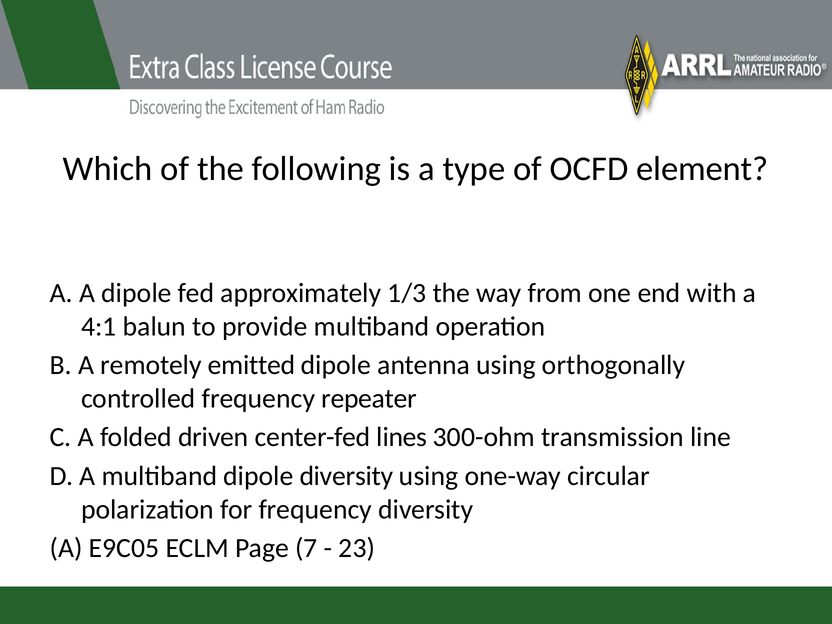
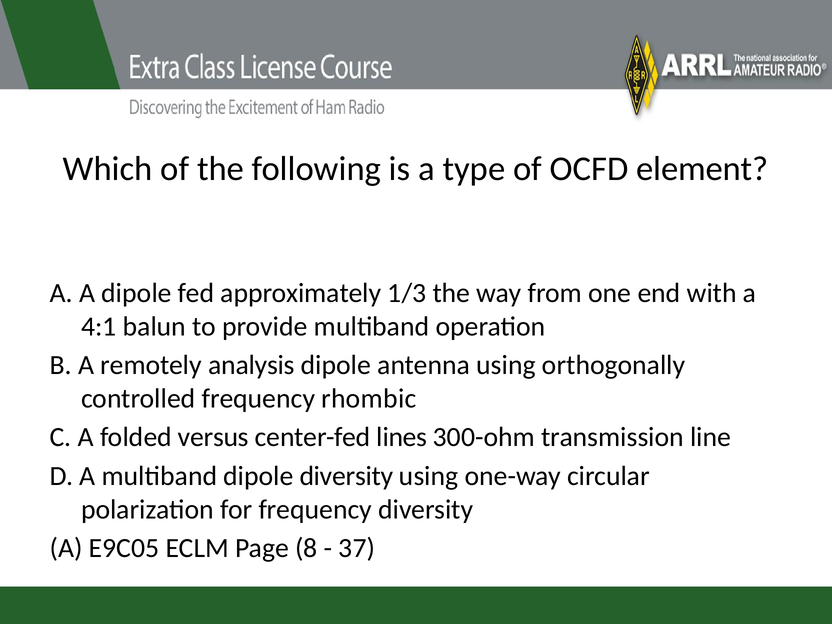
emitted: emitted -> analysis (251, 365)
repeater: repeater -> rhombic (369, 398)
driven: driven -> versus (213, 437)
7: 7 -> 8 (306, 548)
23: 23 -> 37 (357, 548)
